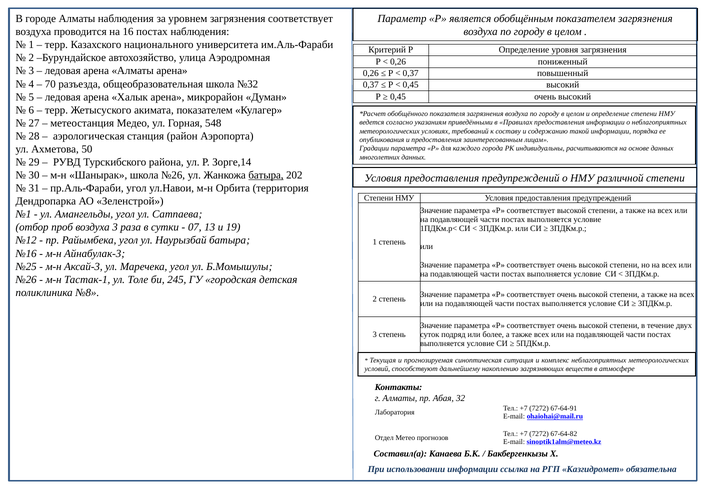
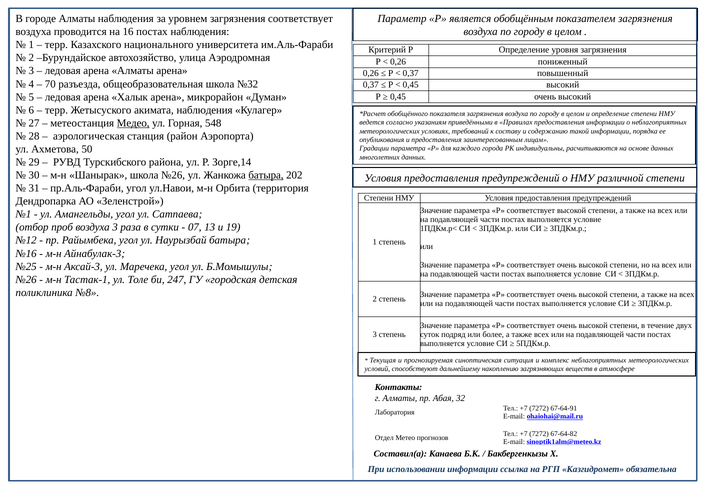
акимата показателем: показателем -> наблюдения (205, 110)
Медео underline: none -> present (133, 123)
245: 245 -> 247 (177, 279)
